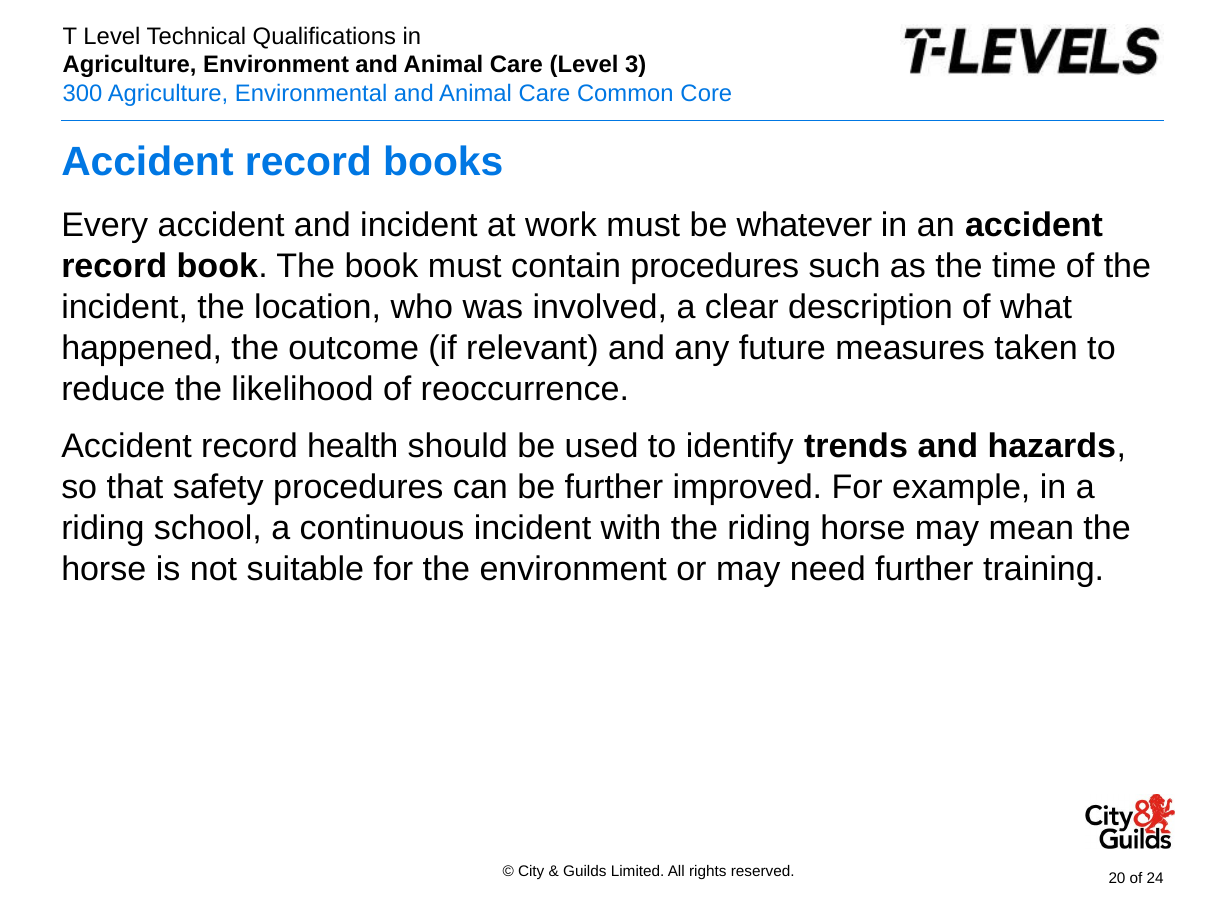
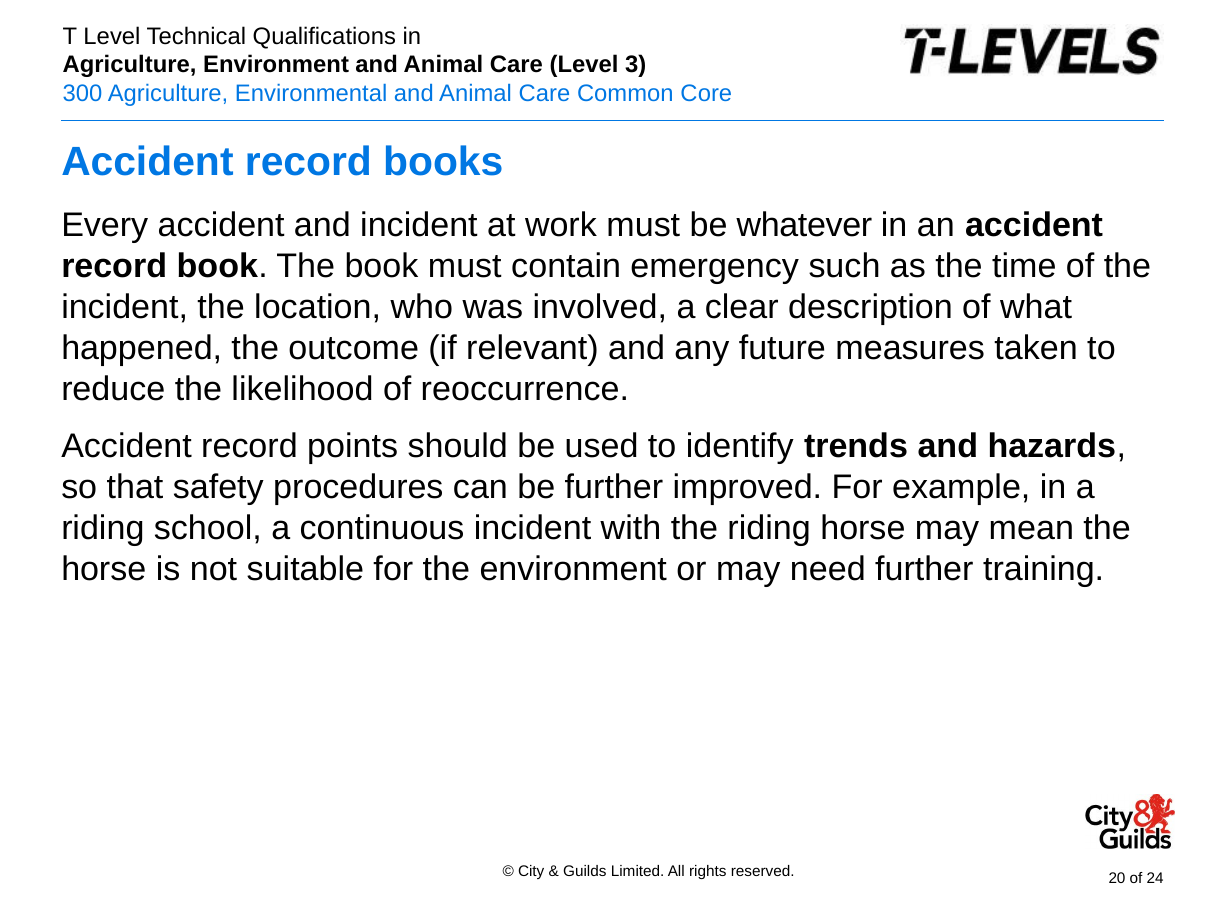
contain procedures: procedures -> emergency (715, 266)
health: health -> points (353, 447)
